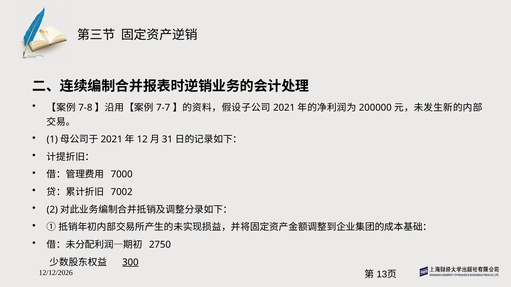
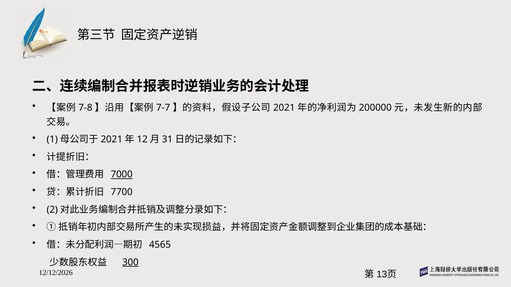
7000 underline: none -> present (122, 175)
7002: 7002 -> 7700 (122, 192)
2750: 2750 -> 4565 (160, 245)
